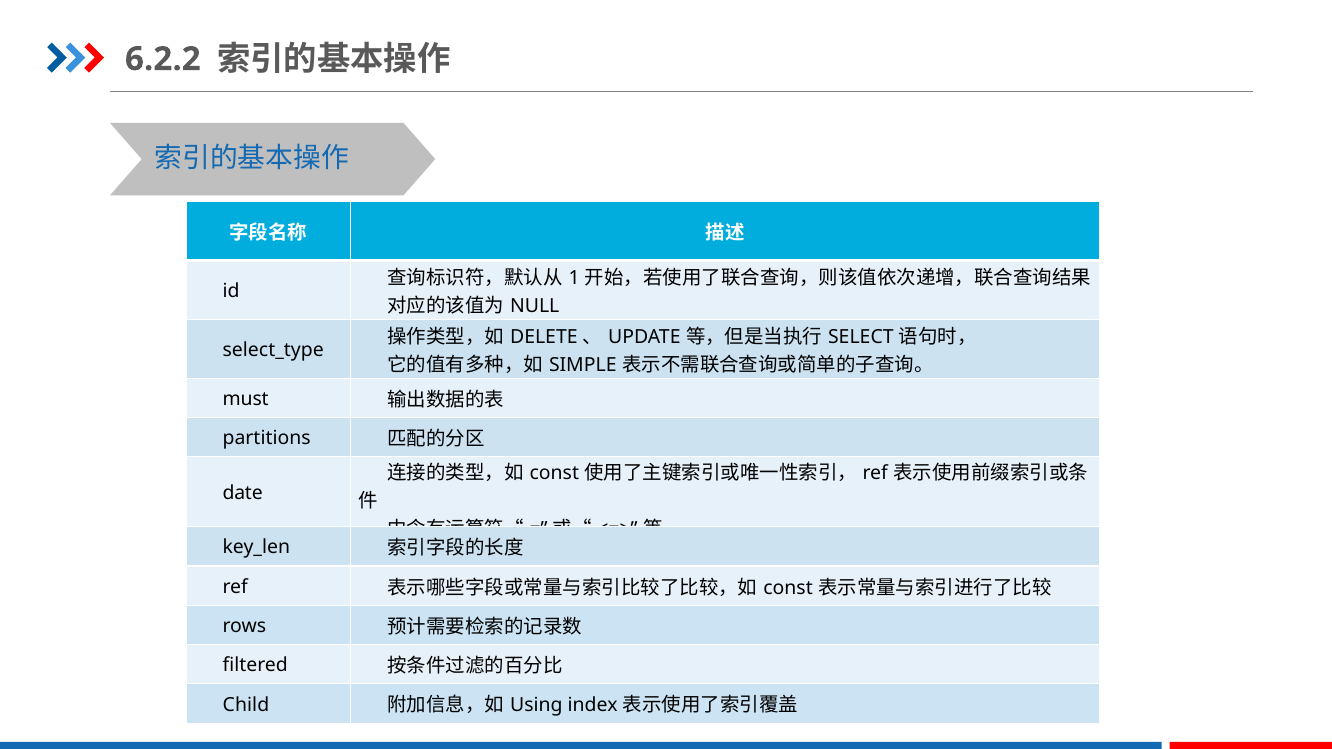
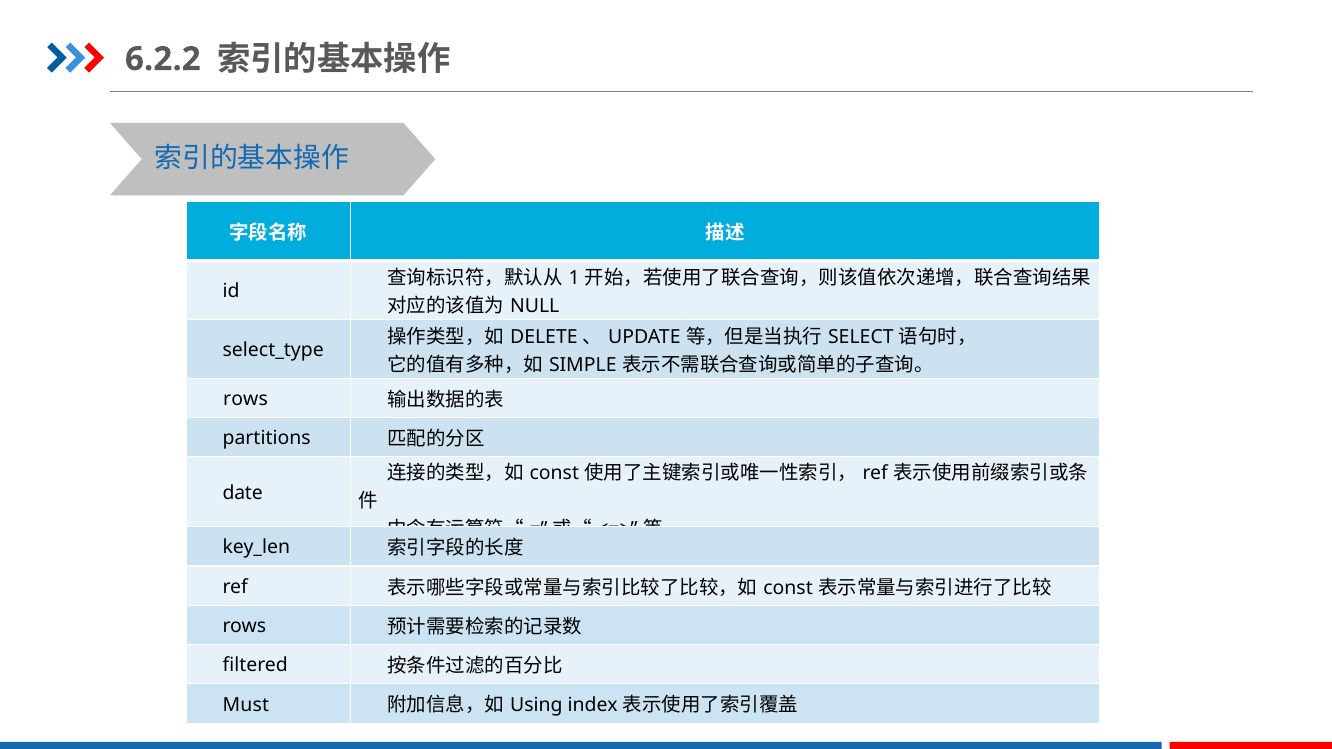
must: must -> rows (246, 399)
Child: Child -> Must (246, 705)
